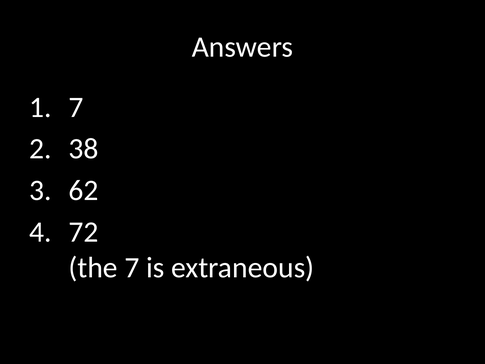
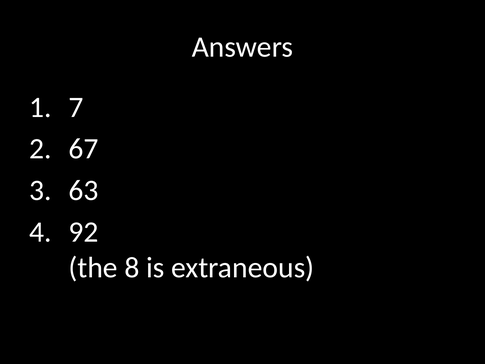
38: 38 -> 67 (84, 149)
62: 62 -> 63 (84, 190)
72: 72 -> 92 (84, 232)
the 7: 7 -> 8 (132, 267)
